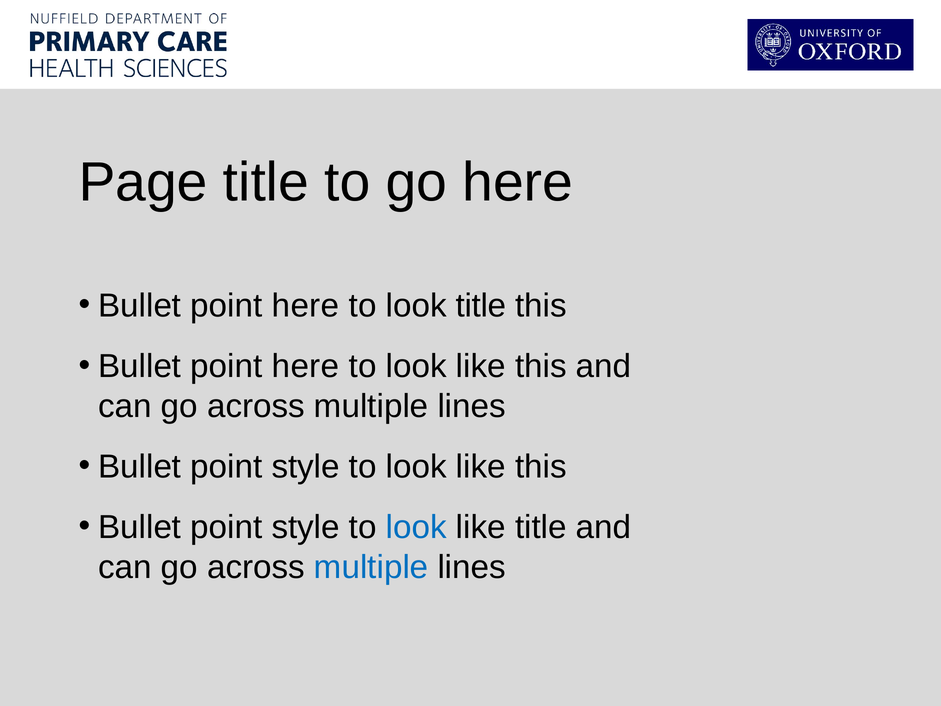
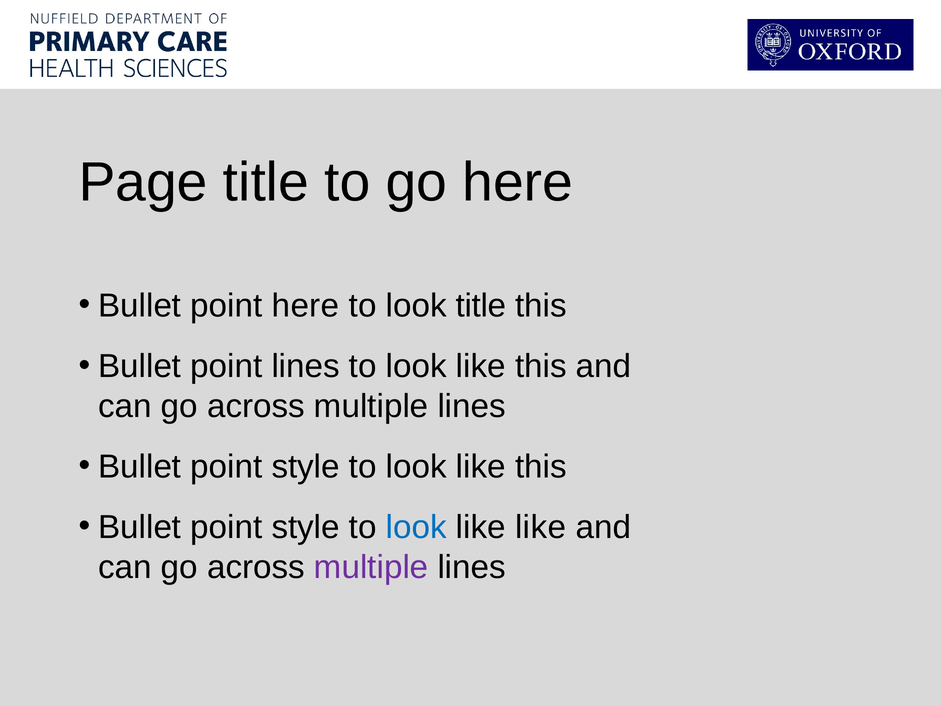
here: here -> lines (306, 366)
like title: title -> like (541, 527)
multiple colour: blue -> purple (371, 567)
